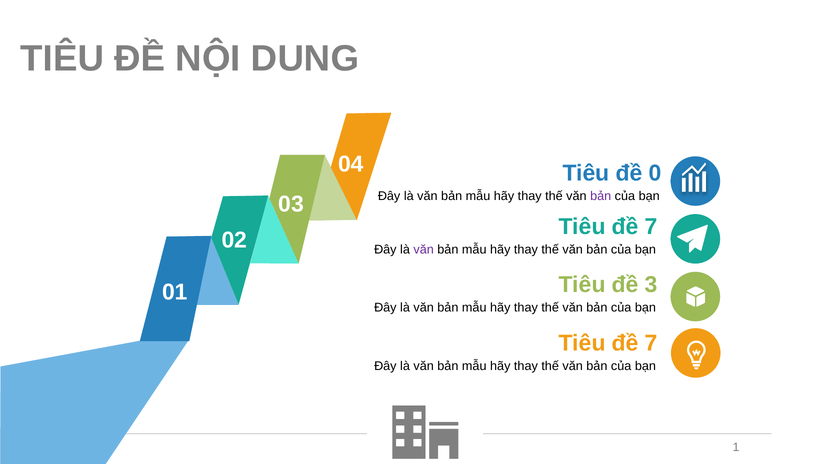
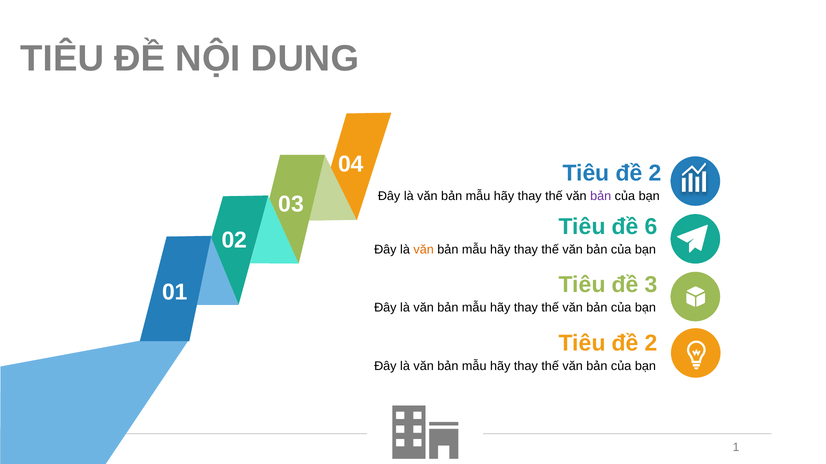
0: 0 -> 2 (655, 173)
7: 7 -> 6 (651, 227)
văn colour: purple -> orange (424, 250)
7: 7 -> 2 (651, 344)
